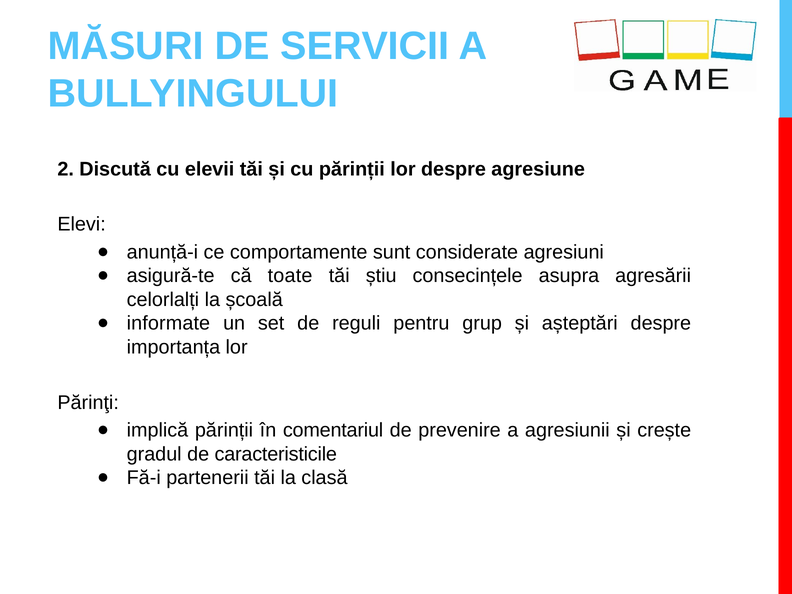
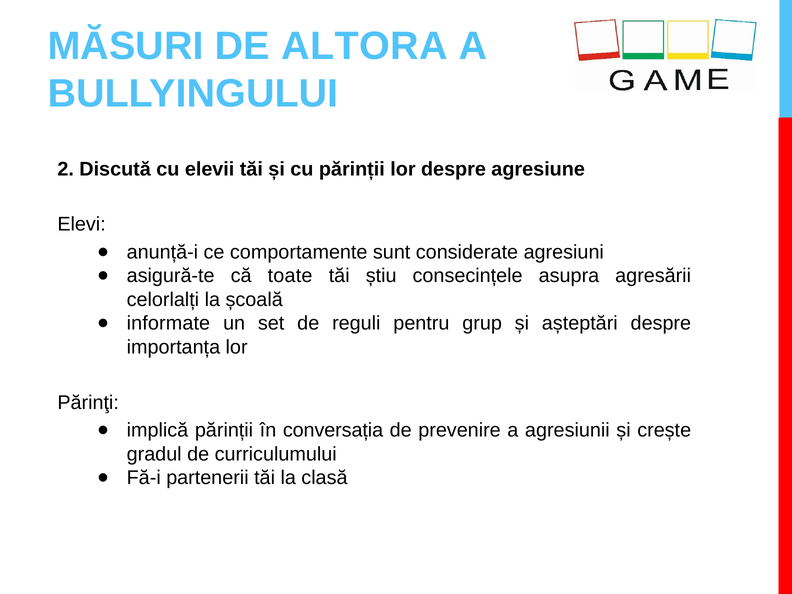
SERVICII: SERVICII -> ALTORA (365, 46)
comentariul: comentariul -> conversația (333, 430)
caracteristicile: caracteristicile -> curriculumului (276, 454)
